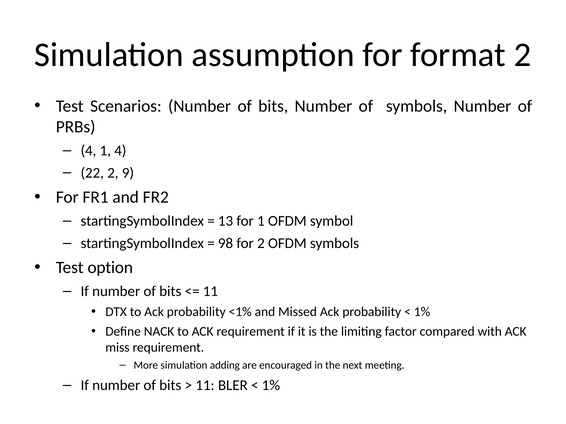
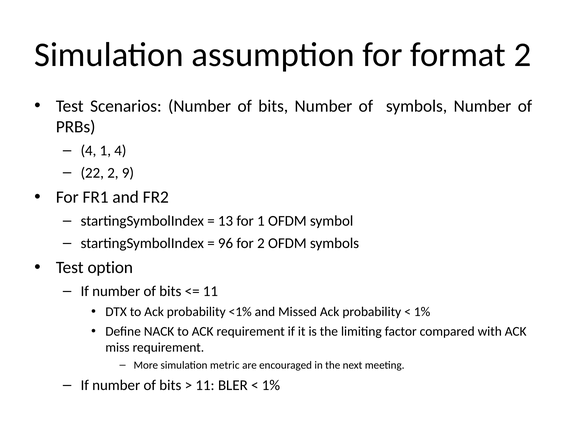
98: 98 -> 96 (226, 243)
adding: adding -> metric (225, 366)
